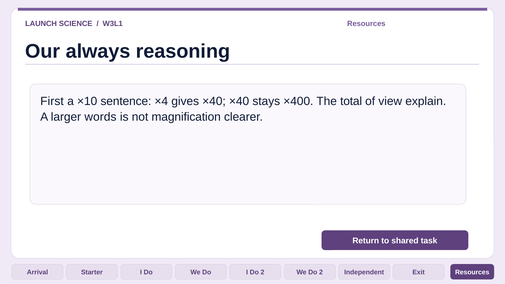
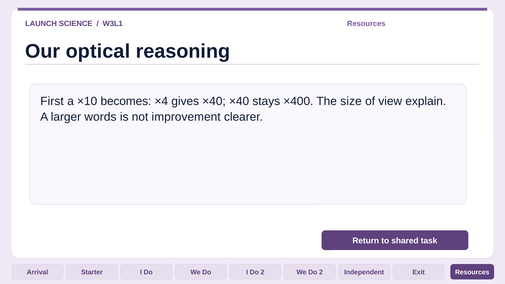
always: always -> optical (98, 51)
sentence: sentence -> becomes (126, 101)
total: total -> size (351, 101)
magnification: magnification -> improvement (186, 117)
